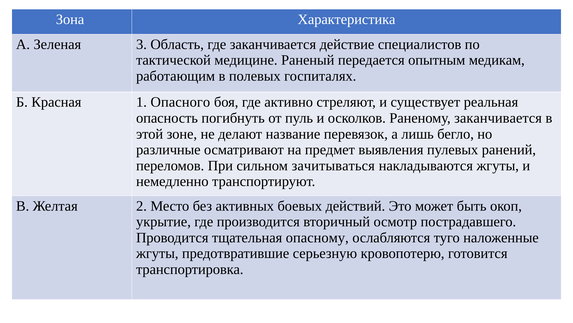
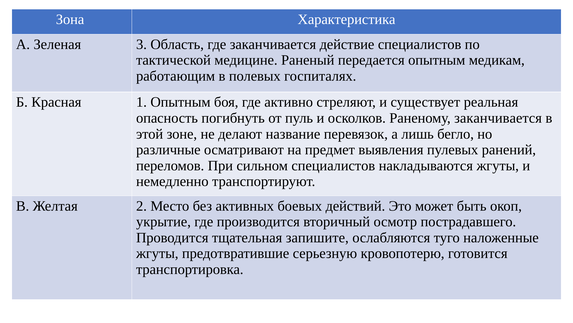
1 Опасного: Опасного -> Опытным (180, 102)
сильном зачитываться: зачитываться -> специалистов (333, 165)
опасному: опасному -> запишите (317, 237)
